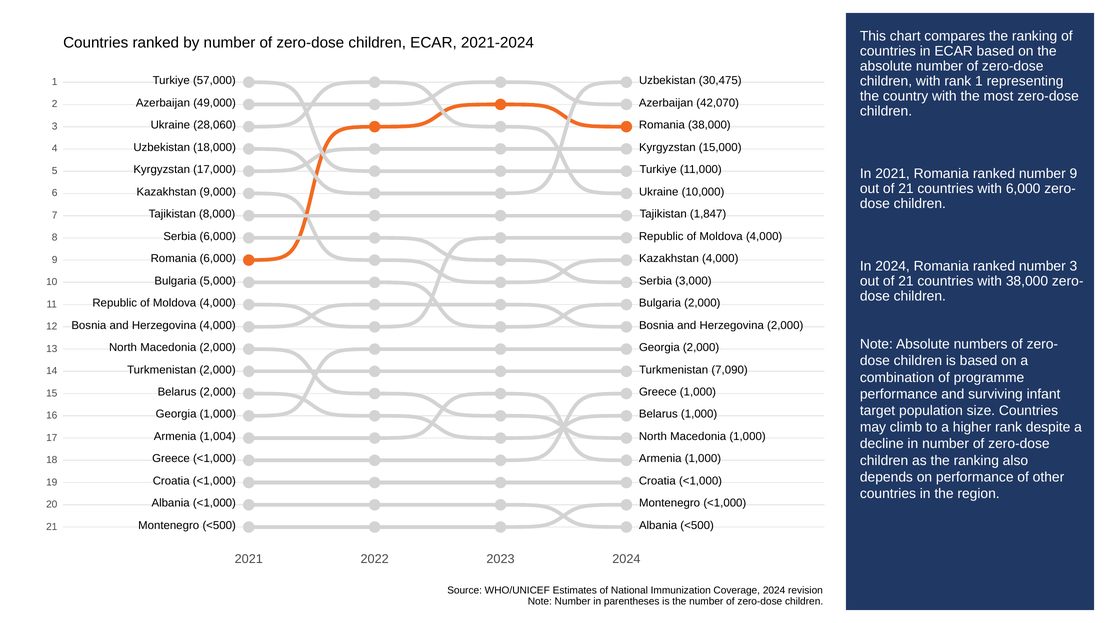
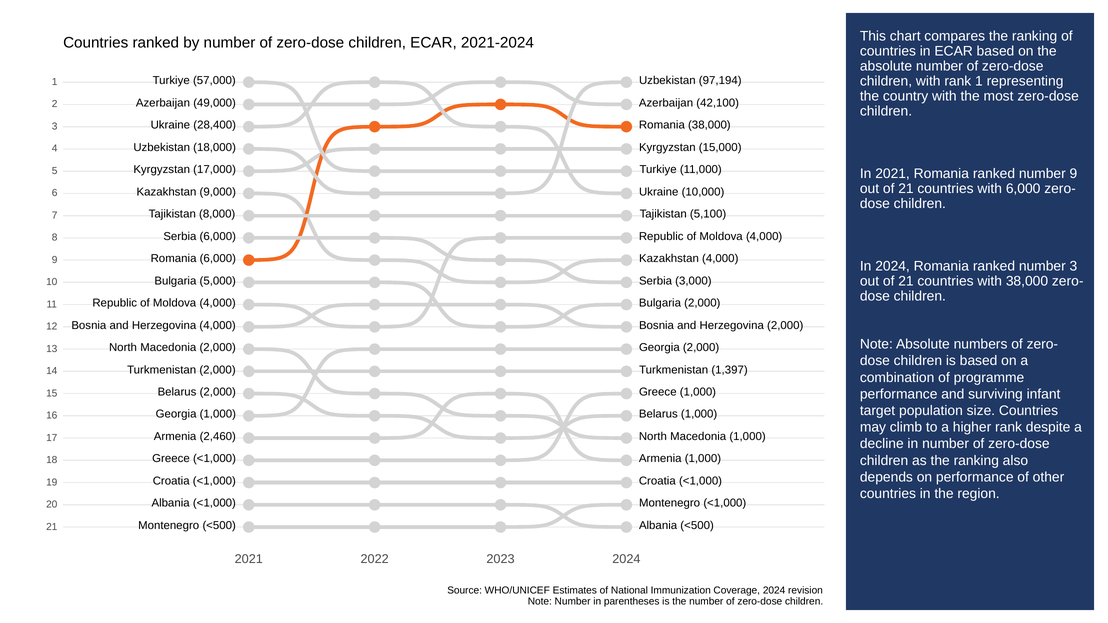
30,475: 30,475 -> 97,194 (720, 81)
42,070: 42,070 -> 42,100 (718, 103)
28,060: 28,060 -> 28,400 (215, 125)
1,847: 1,847 -> 5,100 (708, 214)
7,090: 7,090 -> 1,397 (730, 370)
1,004: 1,004 -> 2,460 (218, 437)
